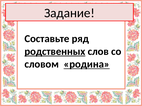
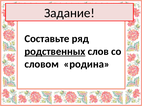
родина underline: present -> none (87, 64)
